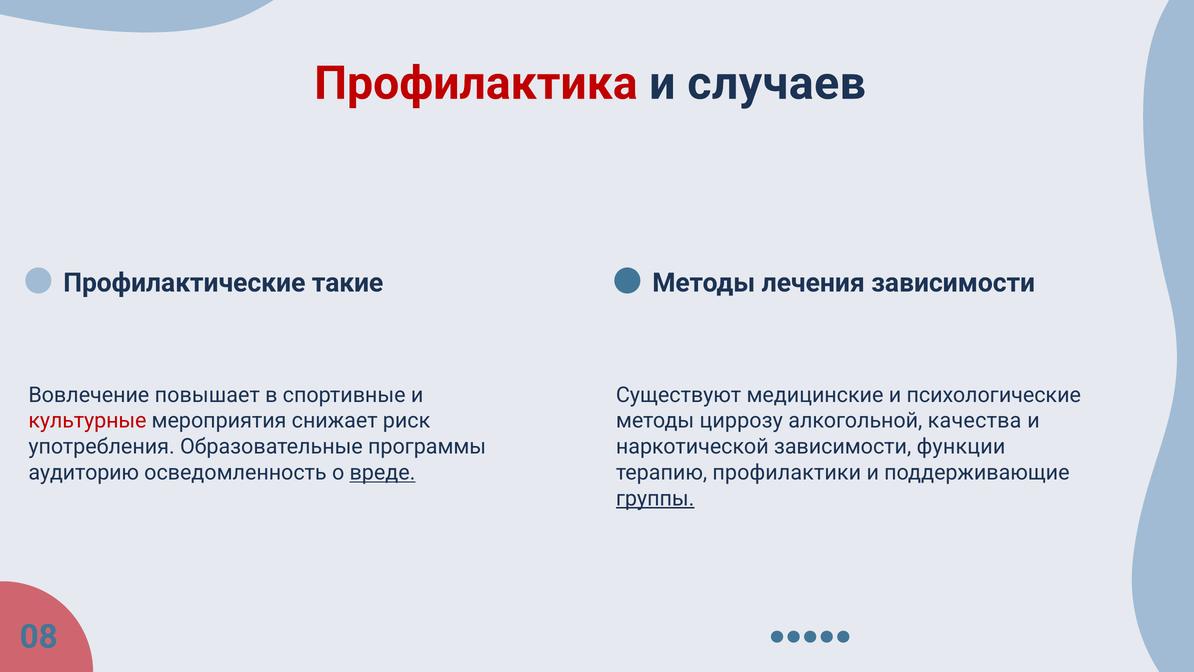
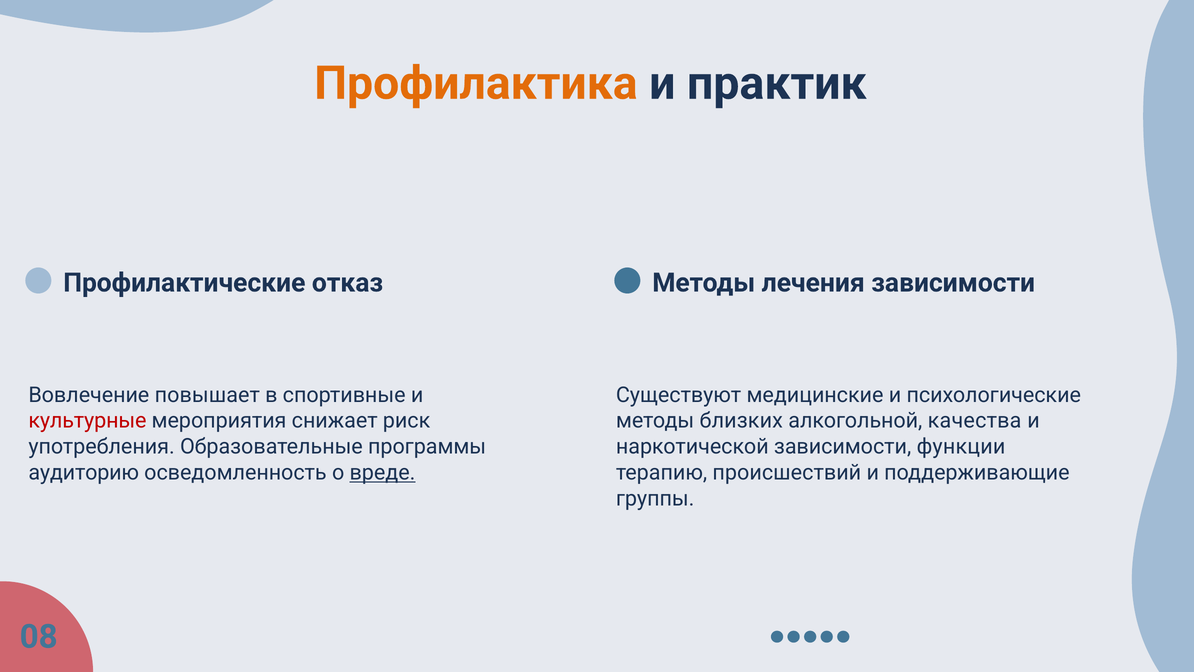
Профилактика colour: red -> orange (476, 83)
случаев: случаев -> практик (777, 83)
такие: такие -> отказ (347, 283)
циррозу: циррозу -> близких (741, 421)
профилактики: профилактики -> происшествий (787, 472)
группы underline: present -> none (655, 498)
